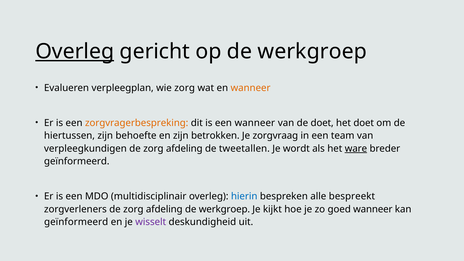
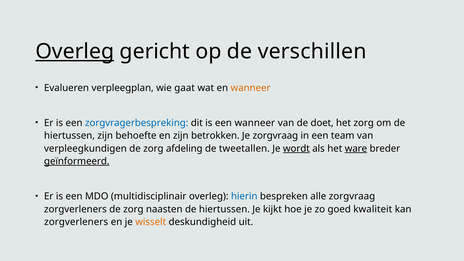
op de werkgroep: werkgroep -> verschillen (312, 51)
wie zorg: zorg -> gaat (185, 88)
zorgvragerbespreking colour: orange -> blue (137, 123)
het doet: doet -> zorg (364, 123)
wordt underline: none -> present (296, 149)
geïnformeerd underline: none -> present (77, 161)
alle bespreekt: bespreekt -> zorgvraag (352, 196)
zorgverleners de zorg afdeling: afdeling -> naasten (164, 209)
werkgroep: werkgroep -> hiertussen (224, 209)
goed wanneer: wanneer -> kwaliteit (373, 209)
geïnformeerd: geïnformeerd -> zorgverleners (76, 222)
wisselt colour: purple -> orange (151, 222)
